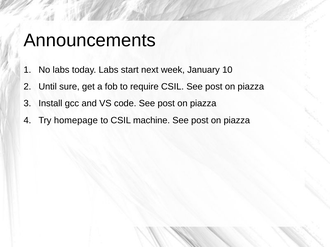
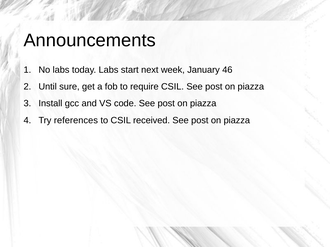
10: 10 -> 46 (227, 70)
homepage: homepage -> references (76, 120)
machine: machine -> received (152, 120)
